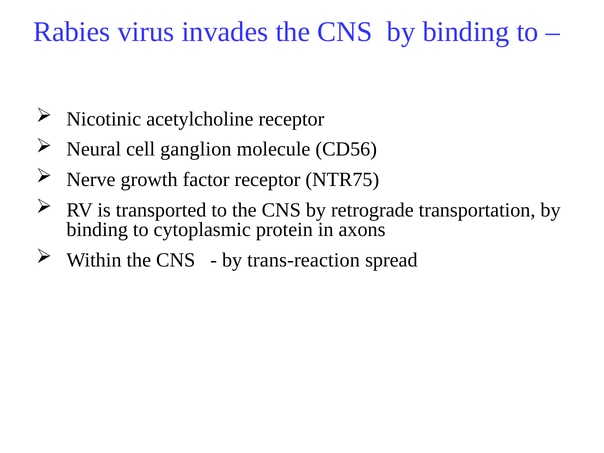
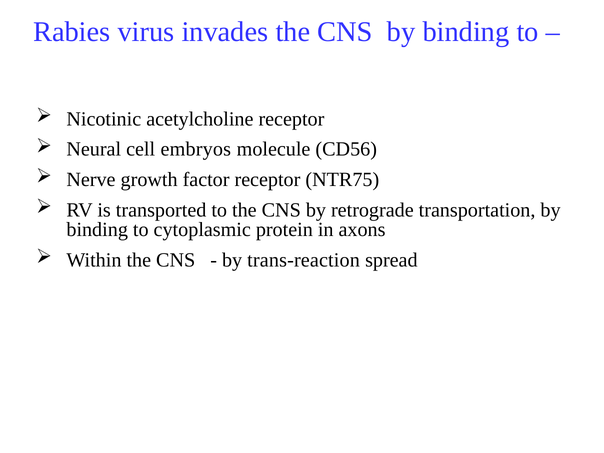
ganglion: ganglion -> embryos (196, 149)
